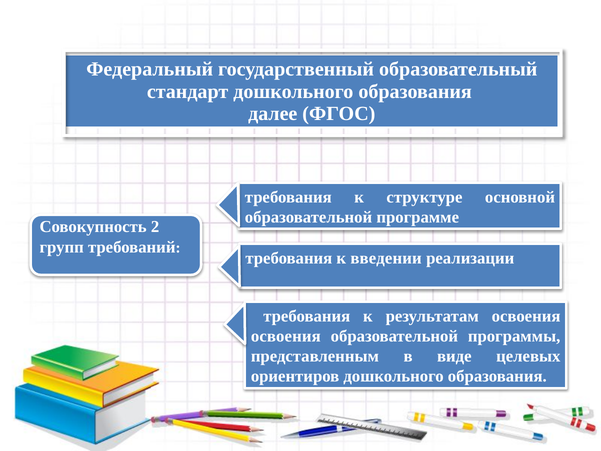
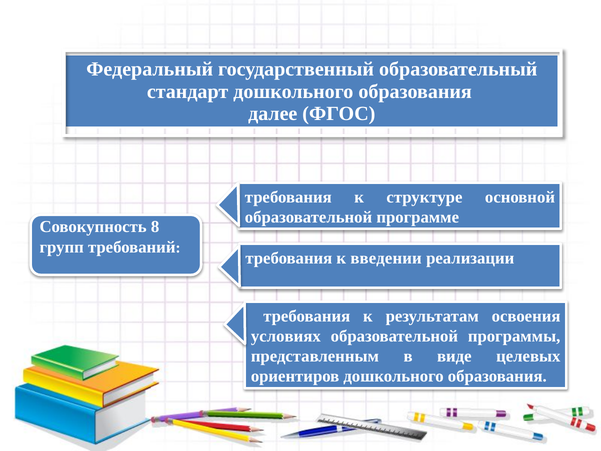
2: 2 -> 8 (155, 227)
освоения: освоения -> условиях (286, 336)
